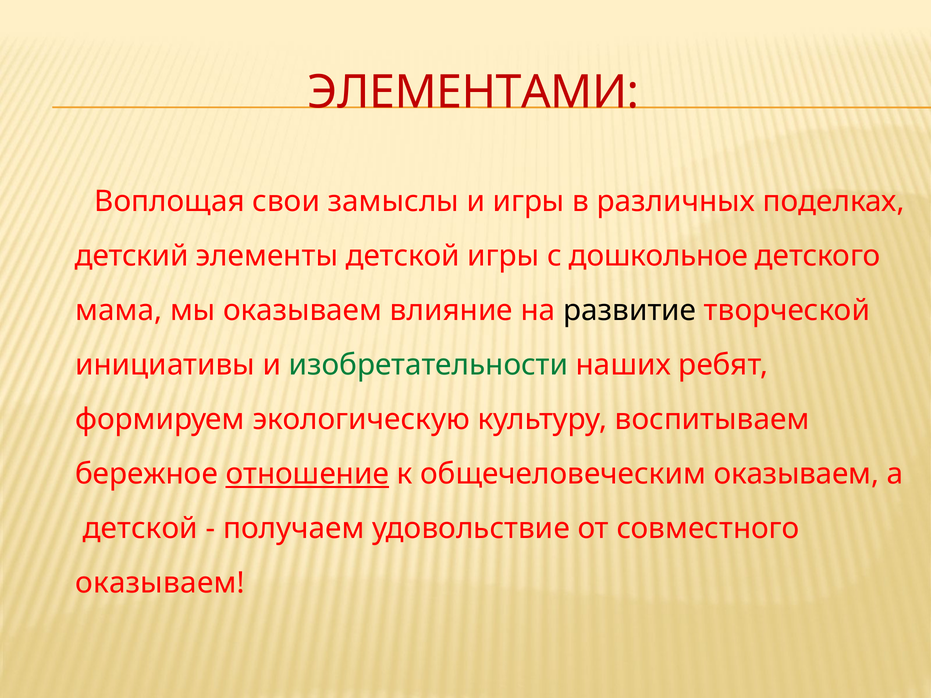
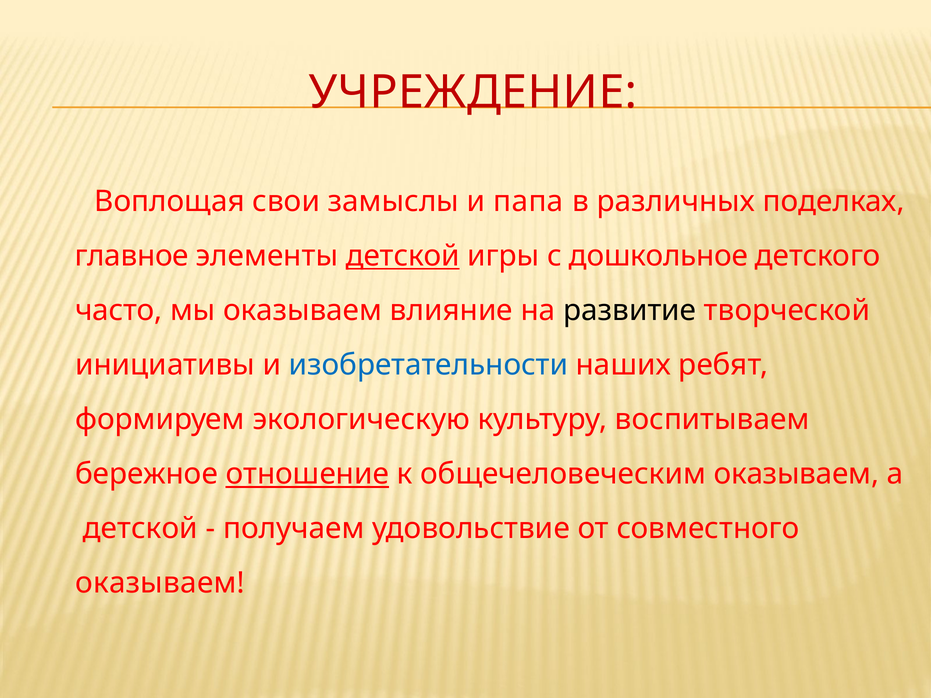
ЭЛЕМЕНТАМИ: ЭЛЕМЕНТАМИ -> УЧРЕЖДЕНИЕ (473, 92)
и игры: игры -> папа (528, 202)
детский: детский -> главное (132, 256)
детской underline: none -> present (403, 256)
мама: мама -> часто (119, 311)
изобретательности colour: green -> blue (428, 365)
